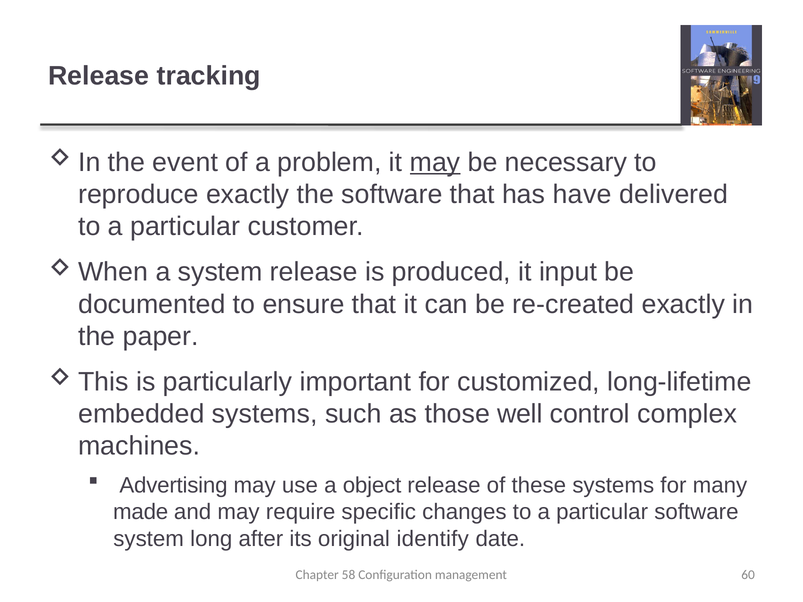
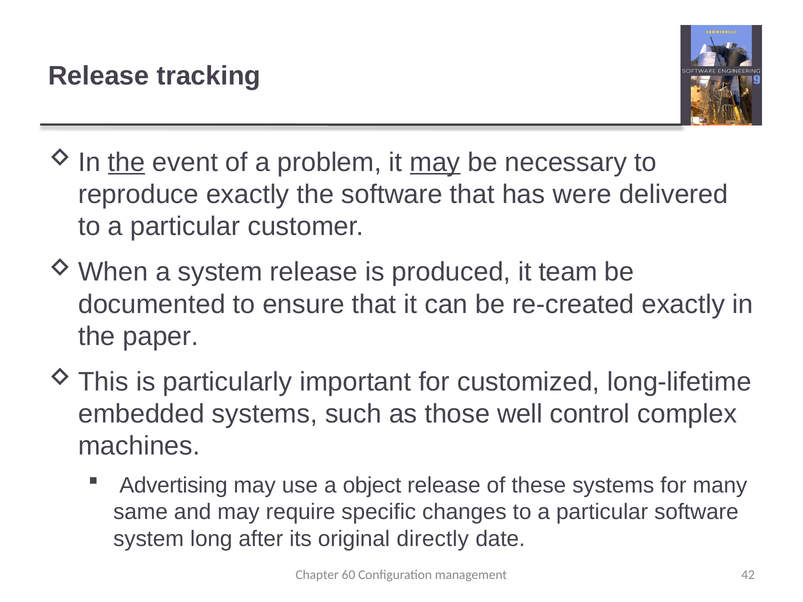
the underline: none -> present (126, 162)
have: have -> were (582, 195)
input: input -> team (568, 272)
made: made -> same (141, 512)
identify: identify -> directly (433, 539)
58: 58 -> 60 (349, 575)
60: 60 -> 42 (748, 575)
